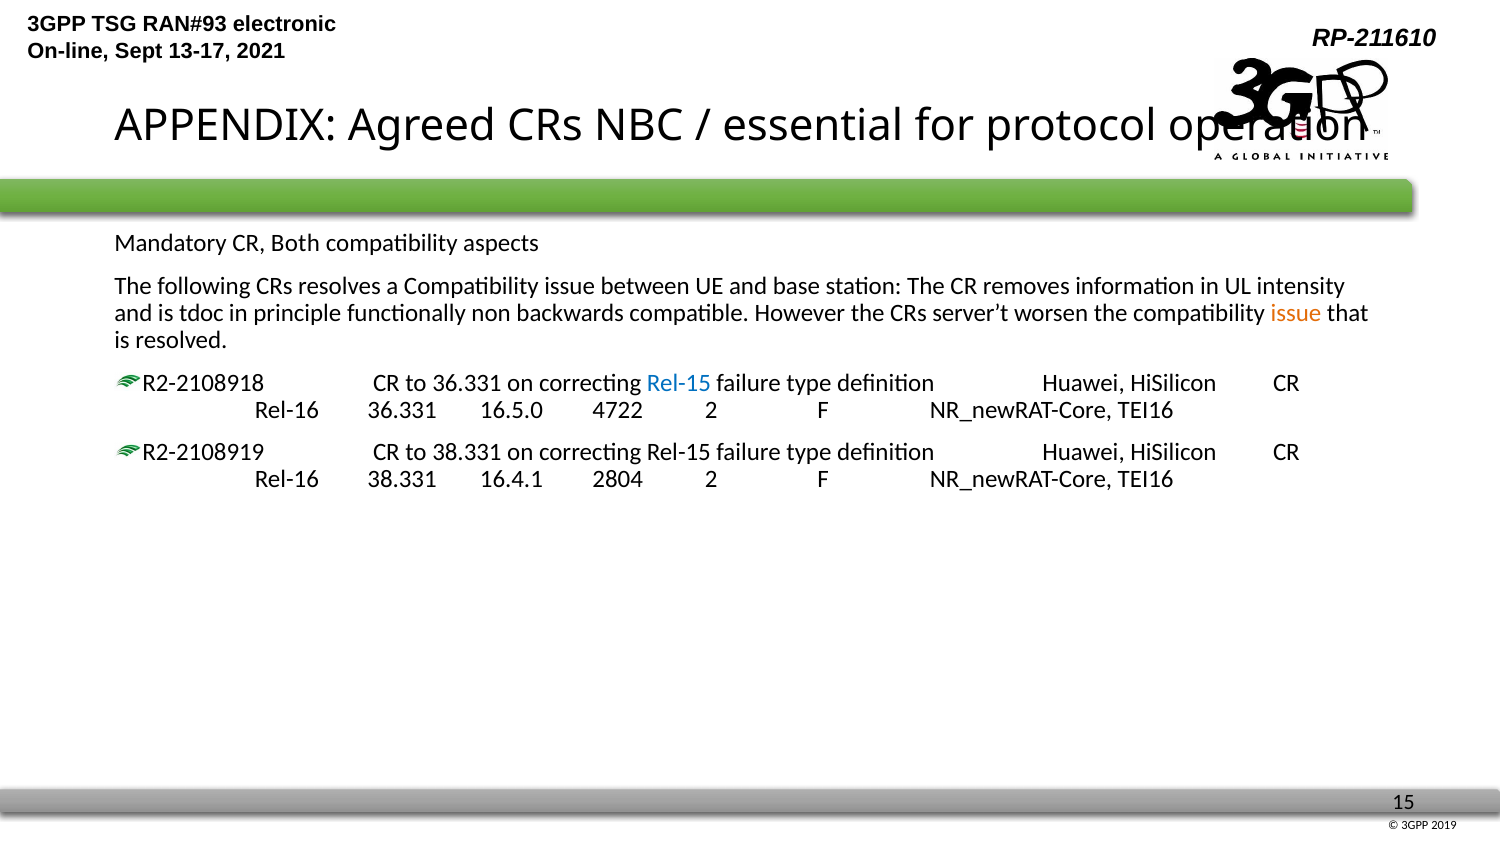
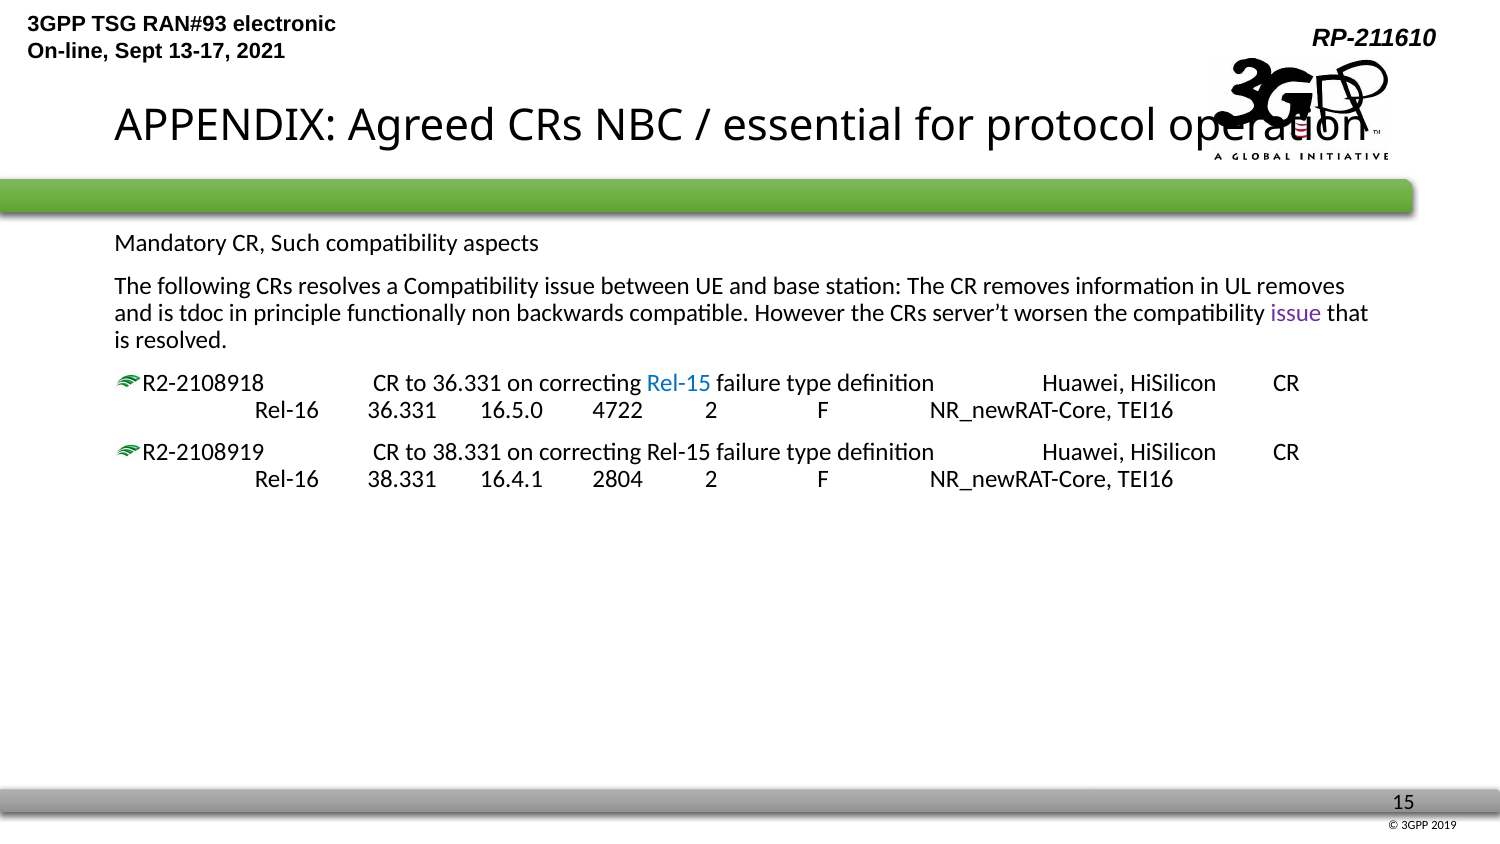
Both: Both -> Such (295, 244)
UL intensity: intensity -> removes (1301, 286)
issue colour: orange -> purple (1296, 313)
